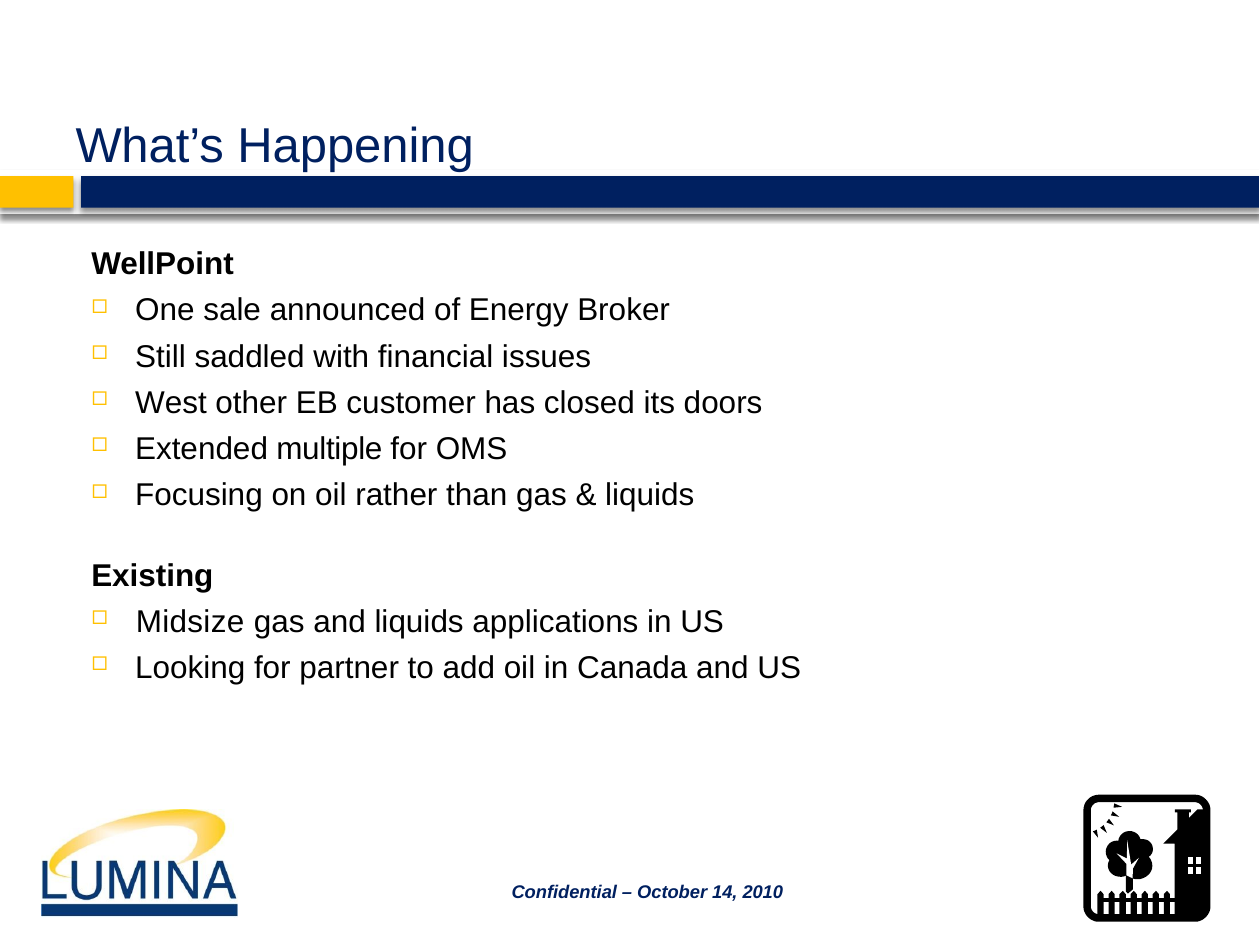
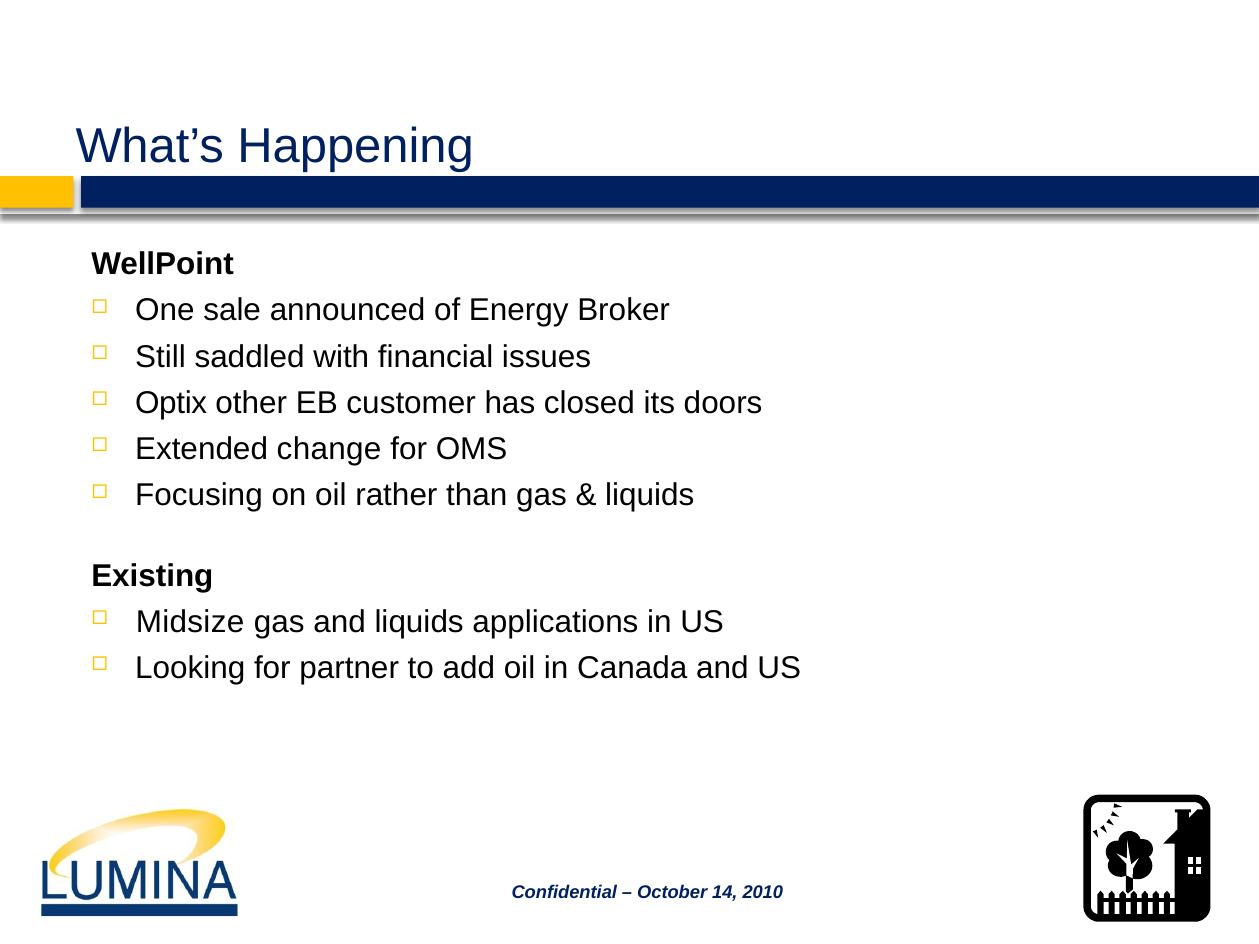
West: West -> Optix (171, 403)
multiple: multiple -> change (329, 449)
